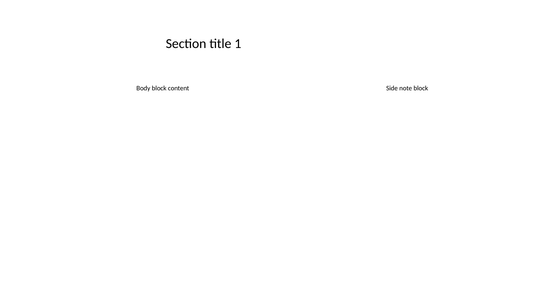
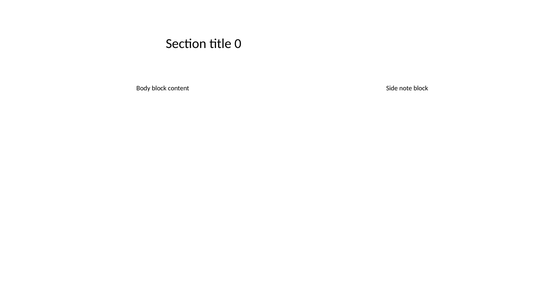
1: 1 -> 0 (238, 44)
